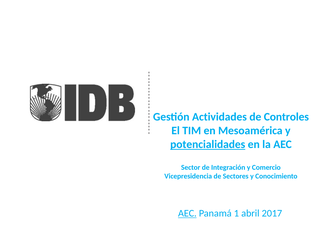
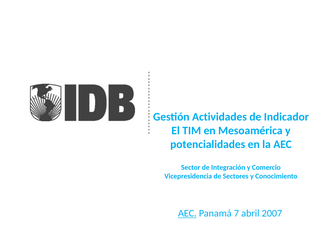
Controles: Controles -> Indicador (286, 117)
potencialidades underline: present -> none (208, 144)
1: 1 -> 7 (236, 213)
2017: 2017 -> 2007 (272, 213)
